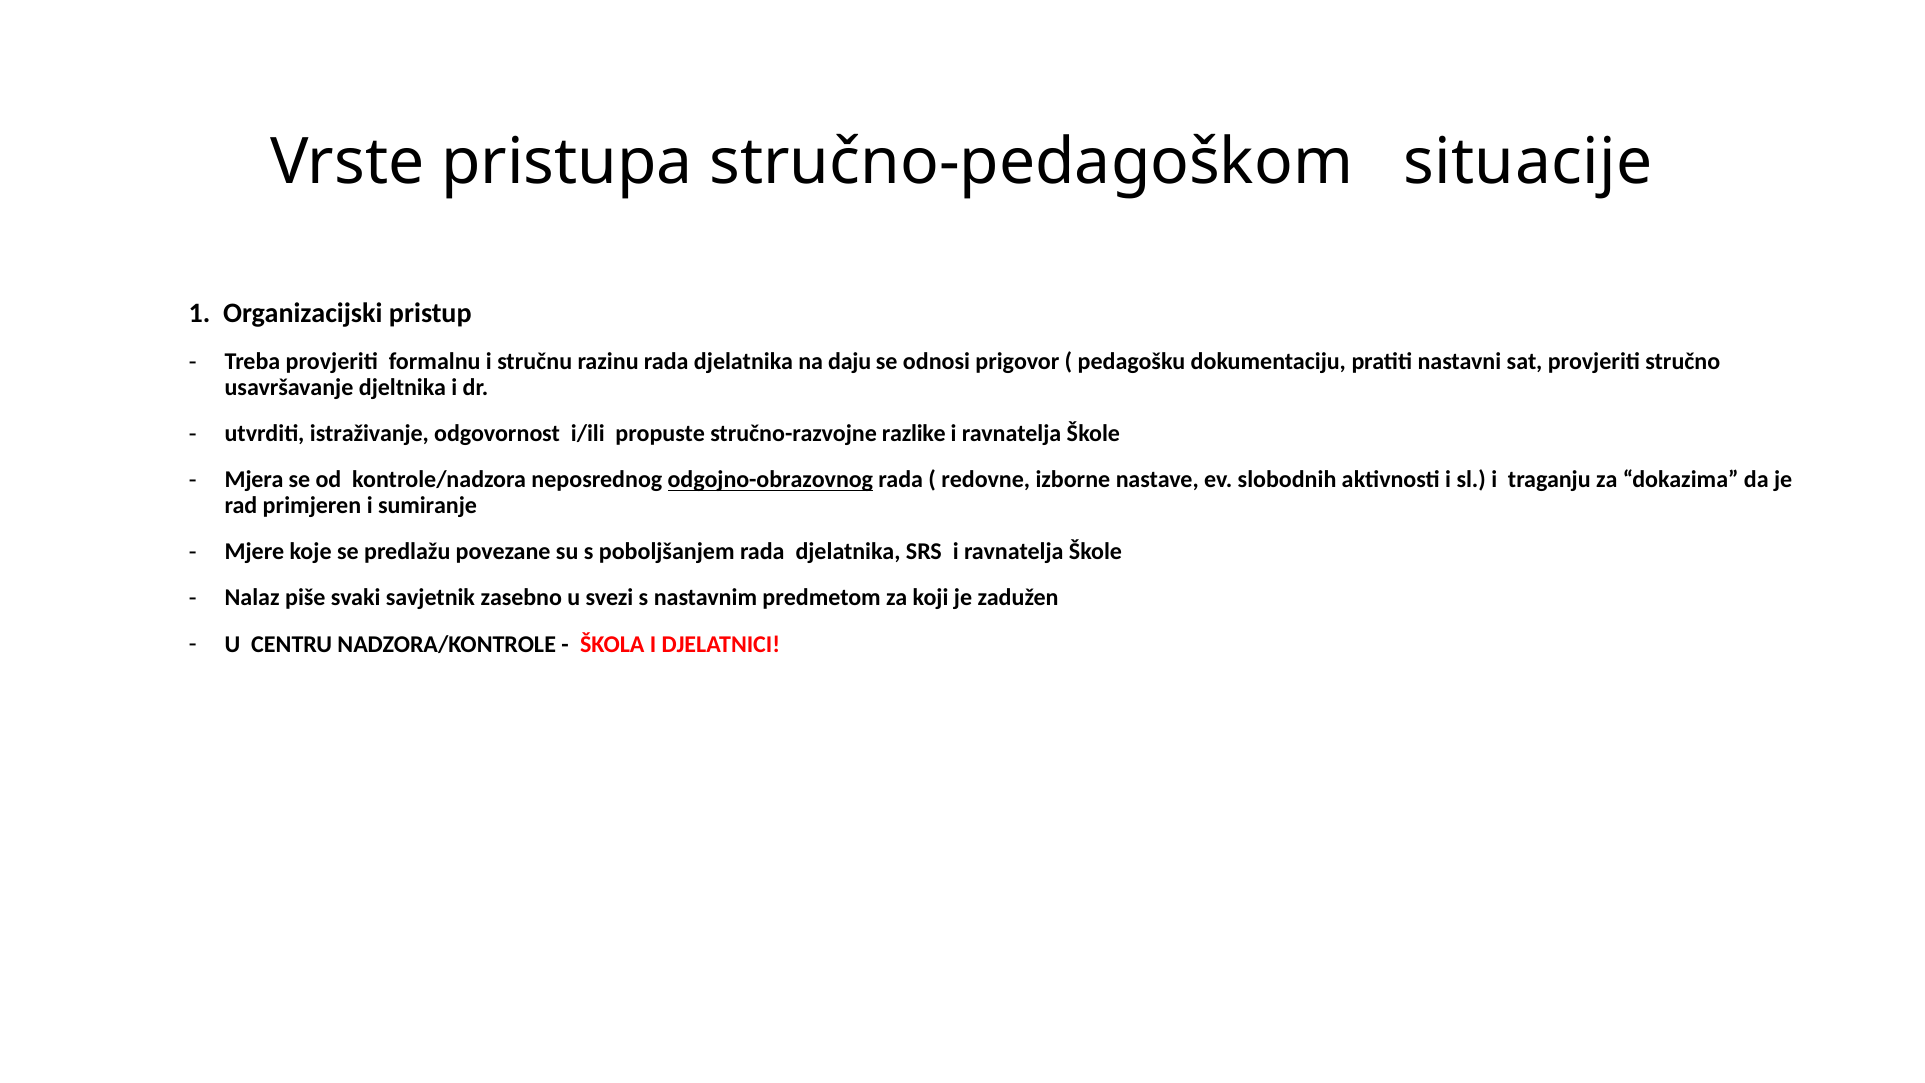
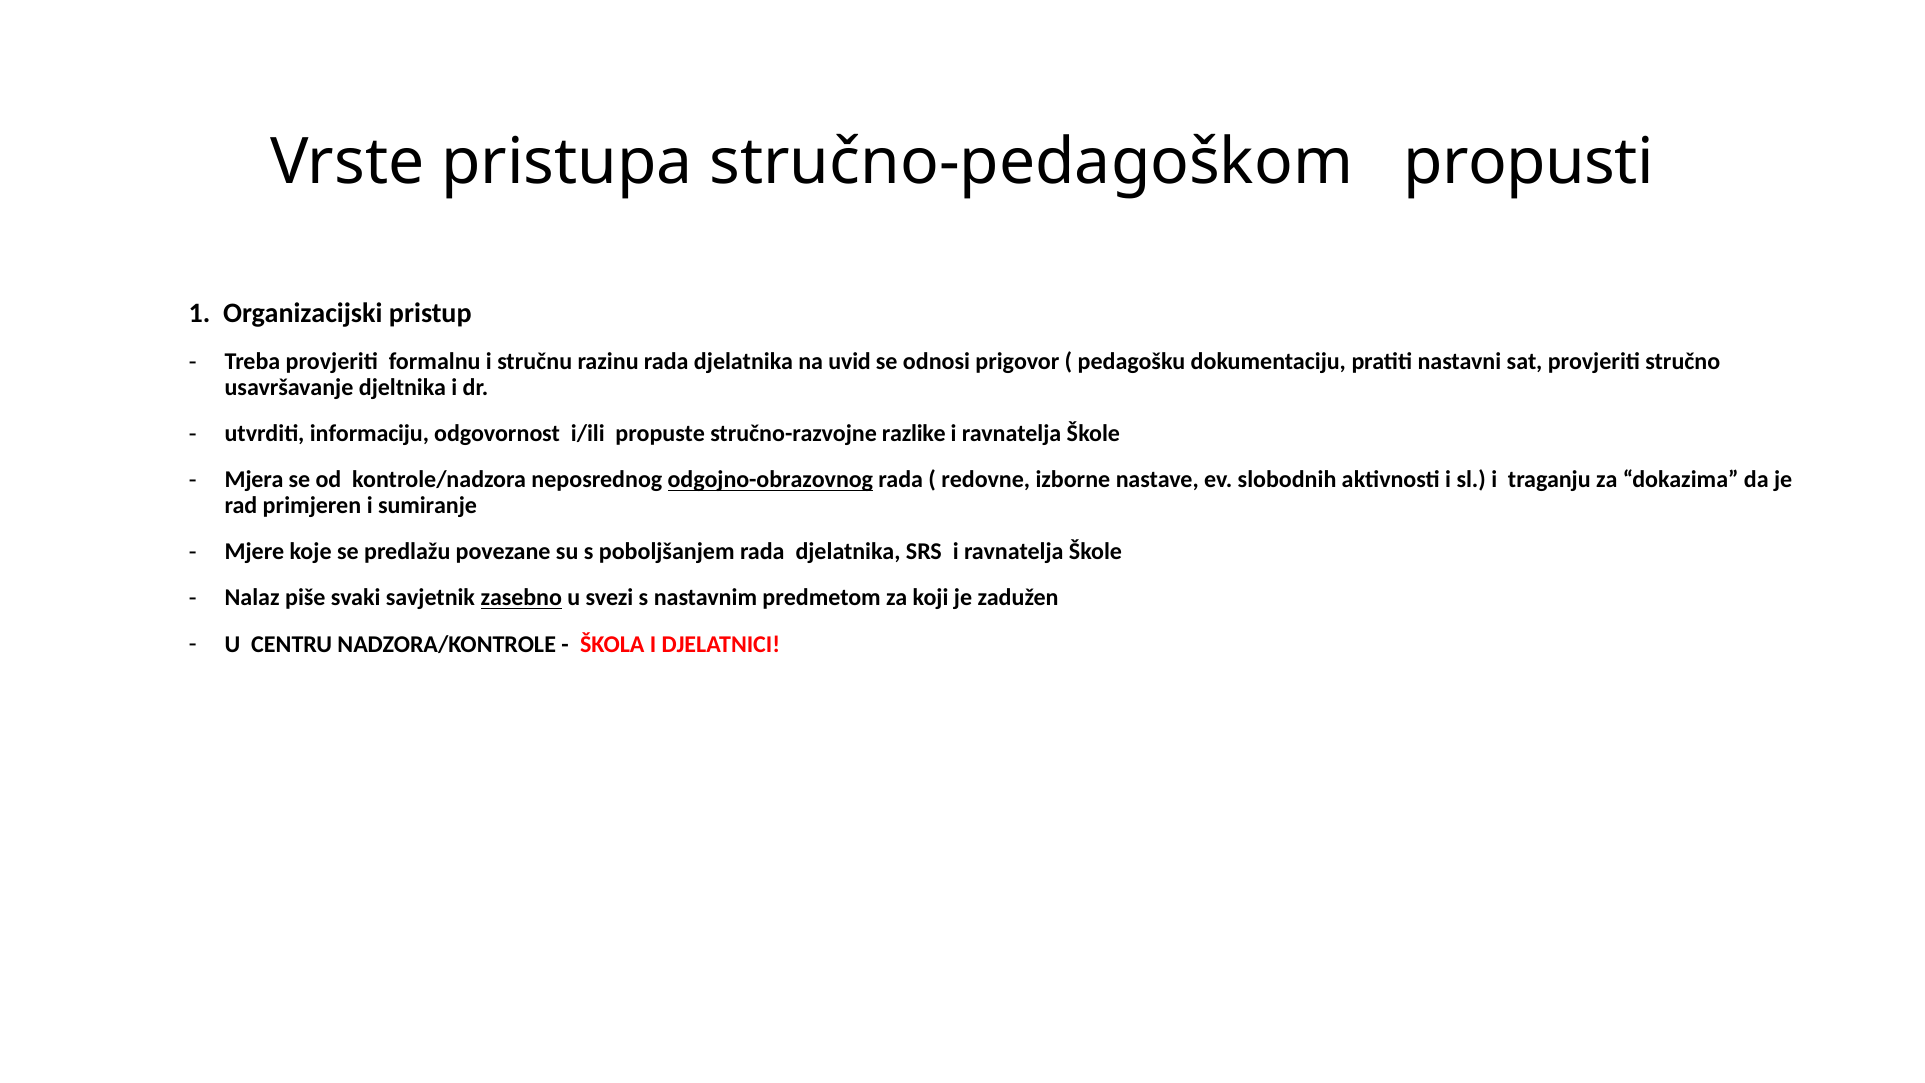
situacije: situacije -> propusti (1529, 162)
daju: daju -> uvid (850, 362)
istraživanje: istraživanje -> informaciju (369, 434)
zasebno underline: none -> present (521, 598)
